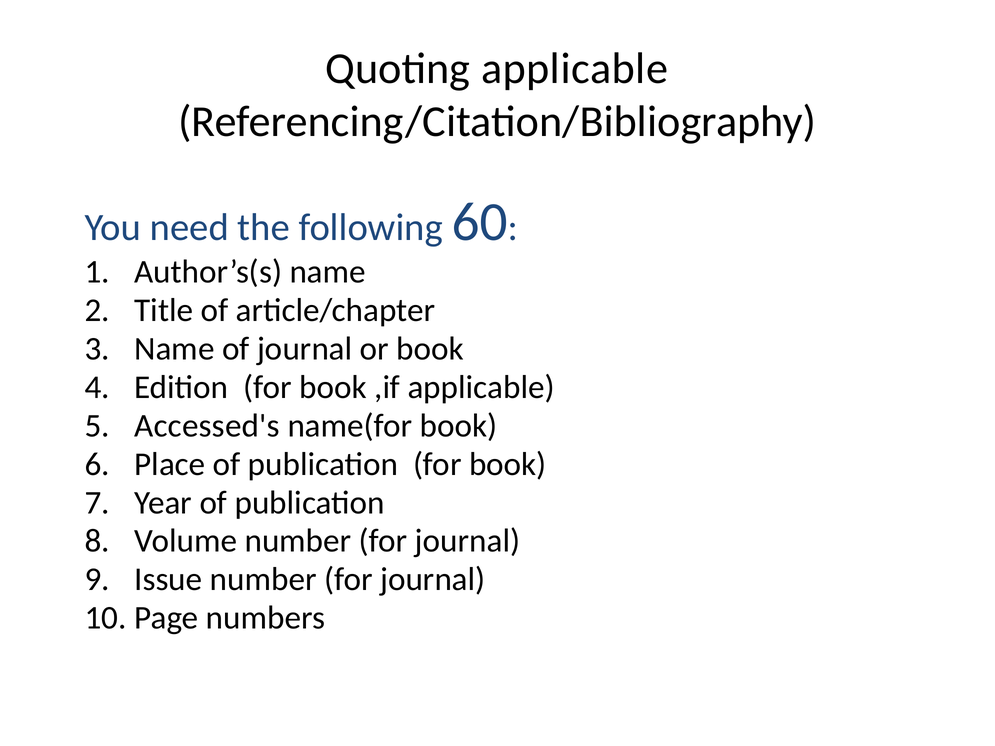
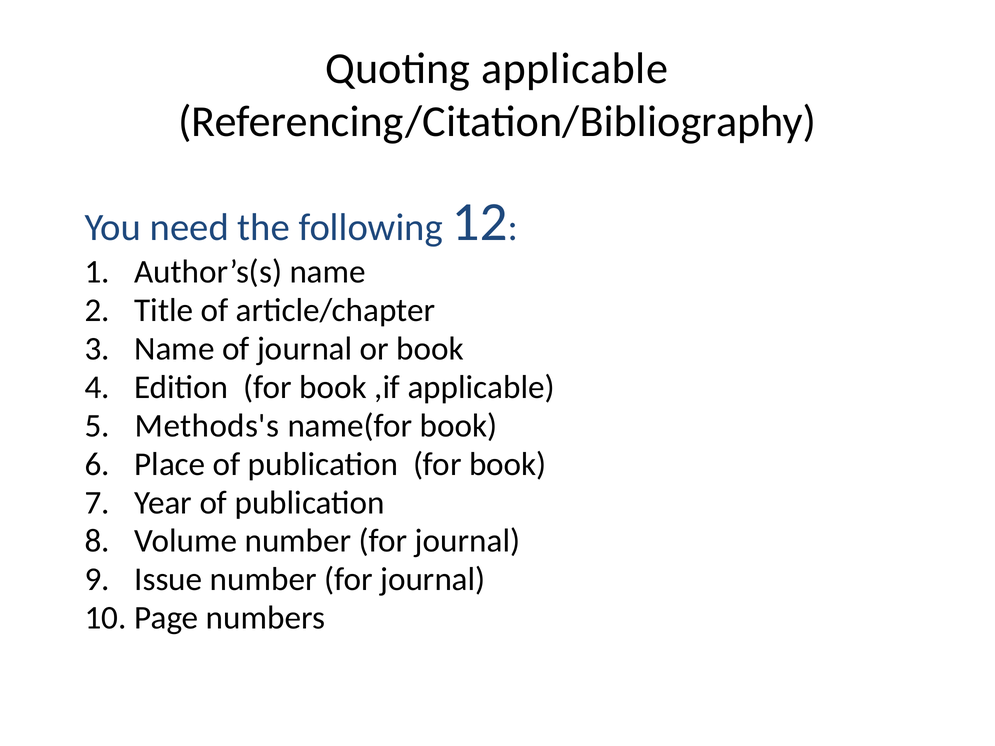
60: 60 -> 12 (480, 222)
Accessed's: Accessed's -> Methods's (207, 426)
